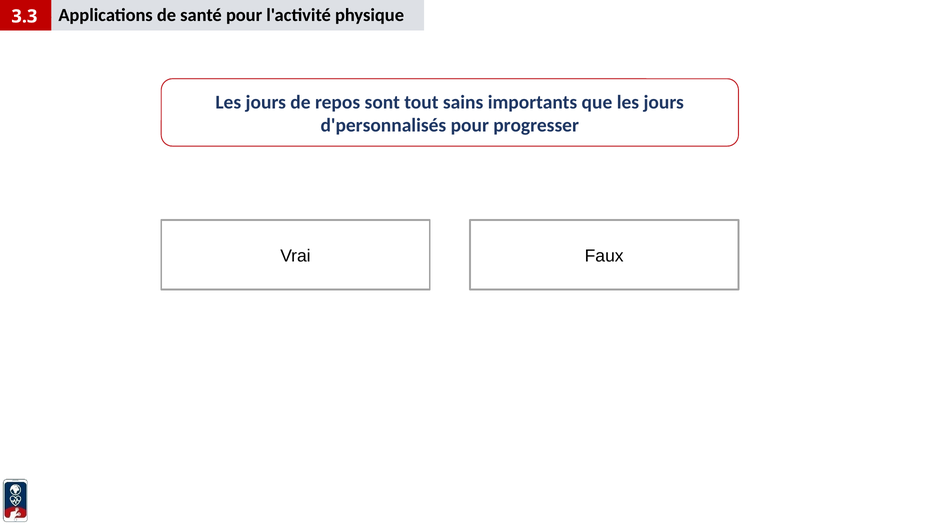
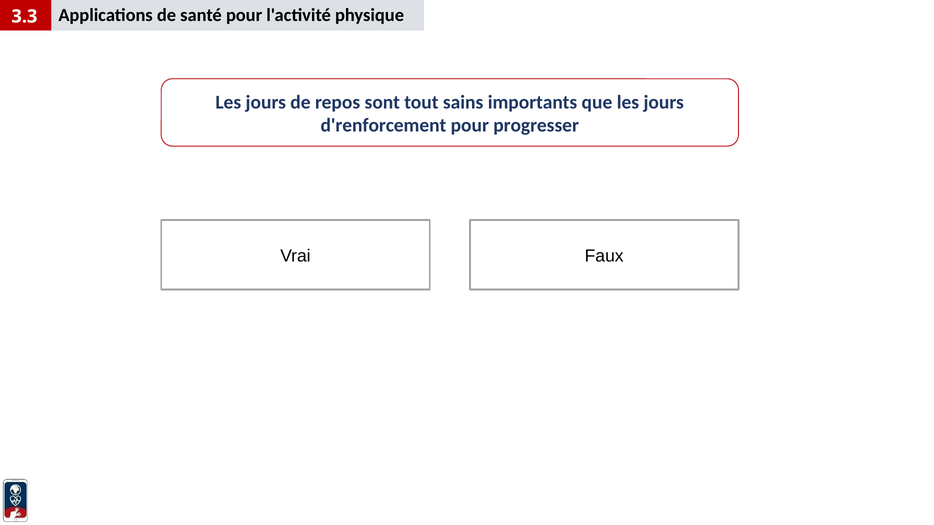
d'personnalisés: d'personnalisés -> d'renforcement (383, 126)
